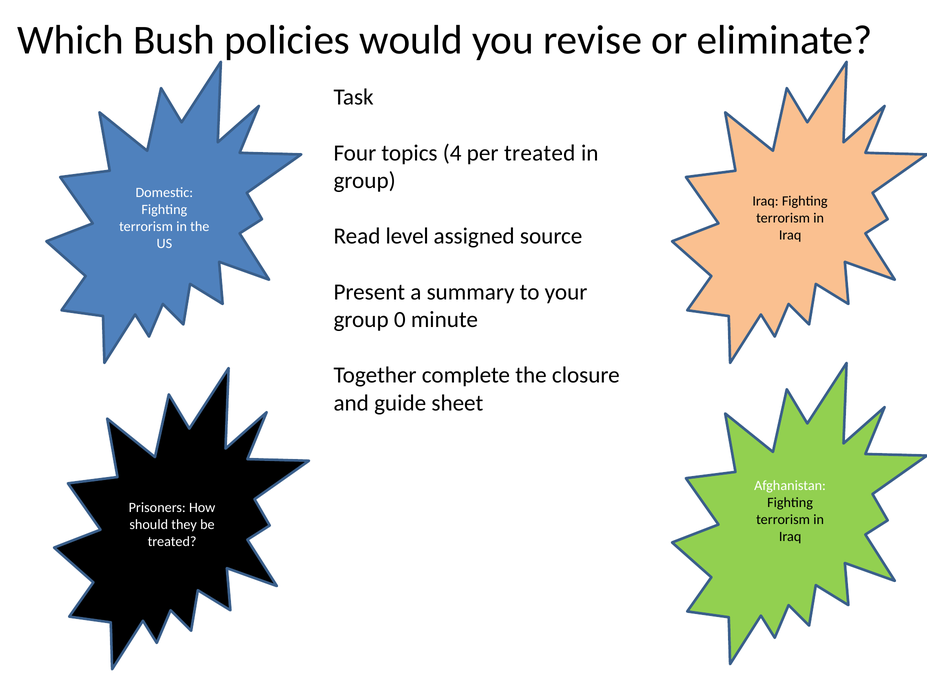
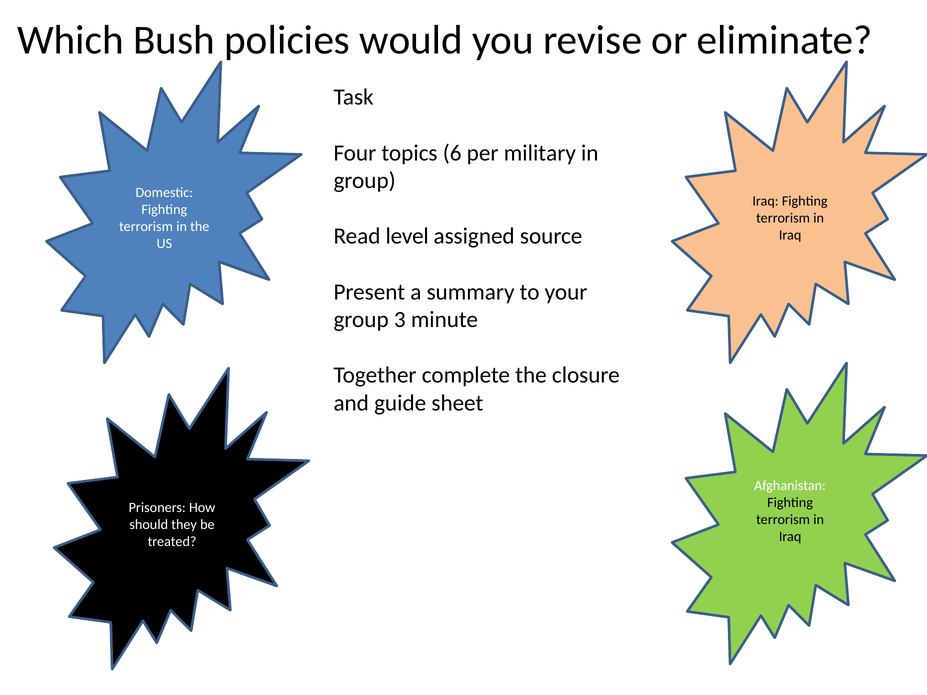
4: 4 -> 6 (452, 153)
per treated: treated -> military (540, 153)
0: 0 -> 3 (400, 320)
